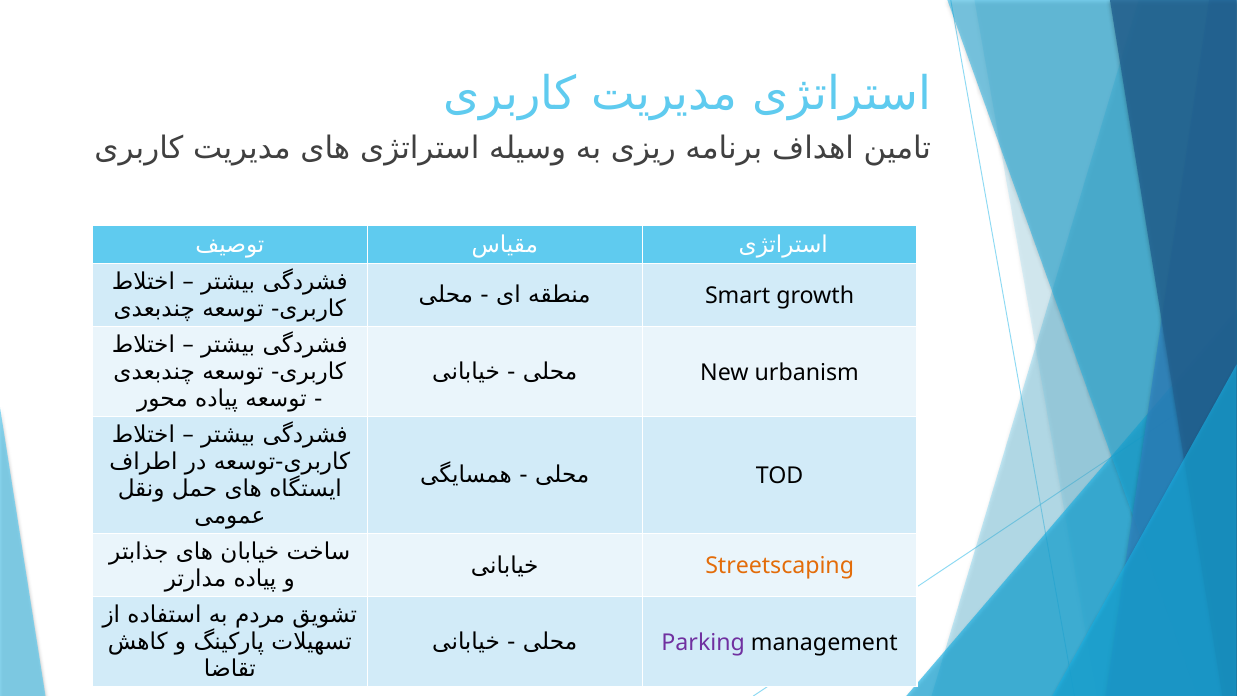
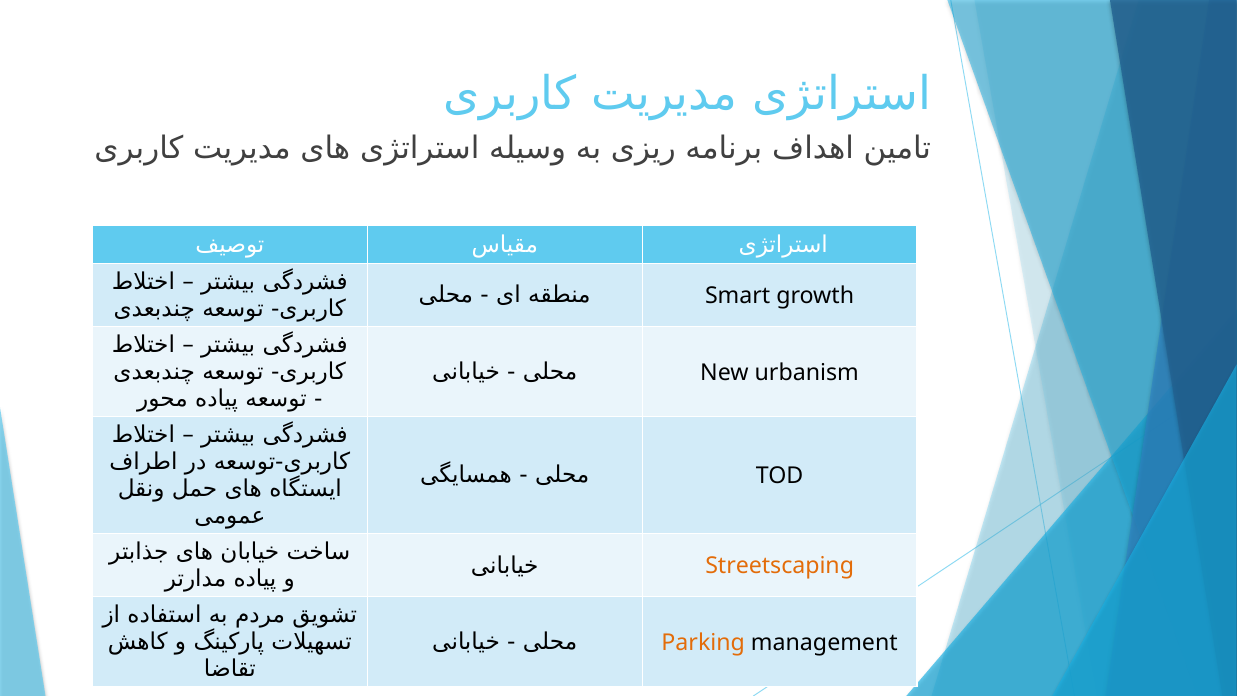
Parking colour: purple -> orange (703, 643)
